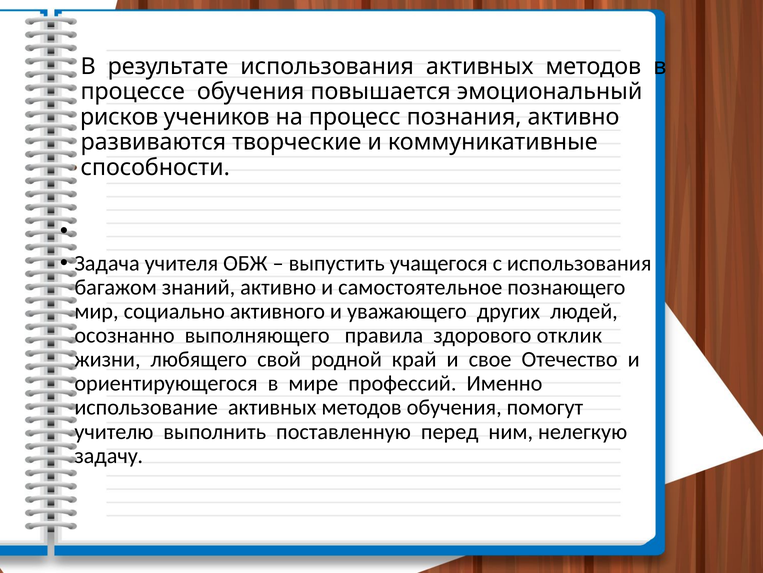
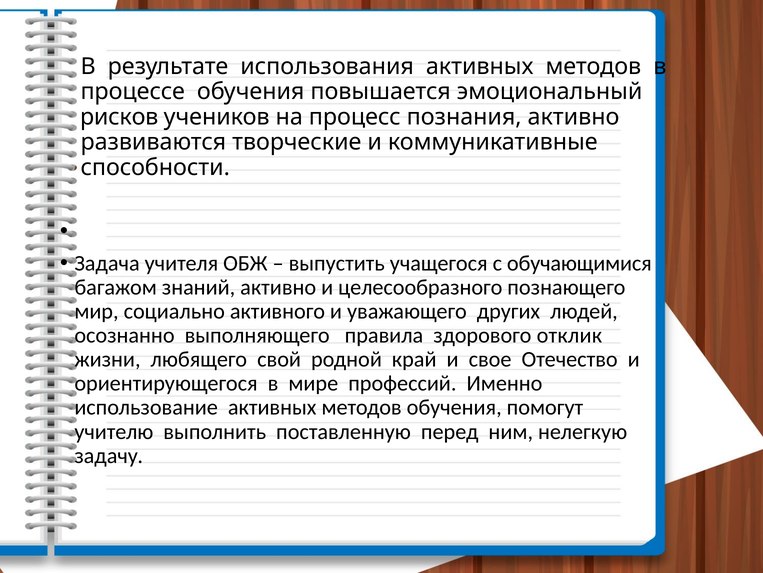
с использования: использования -> обучающимися (579, 263)
самостоятельное: самостоятельное -> целесообразного (420, 287)
